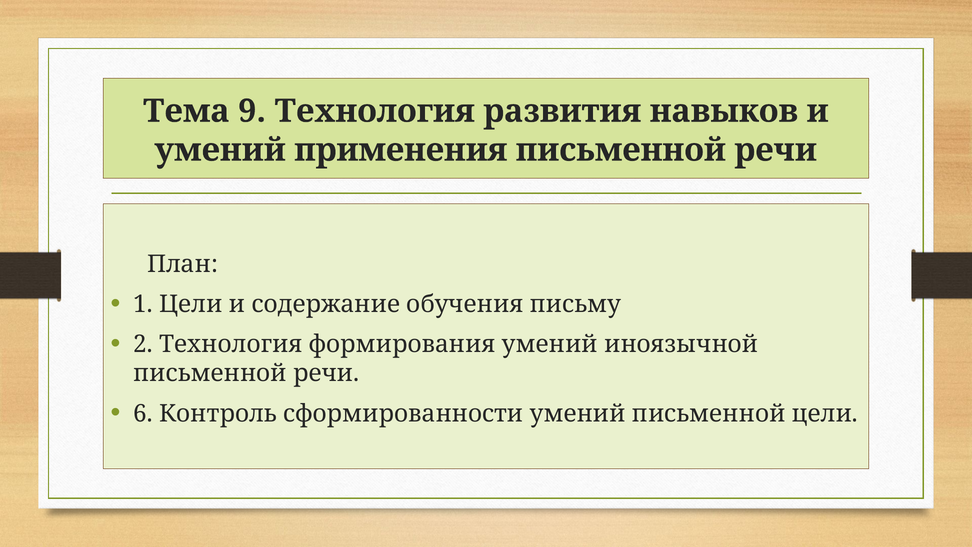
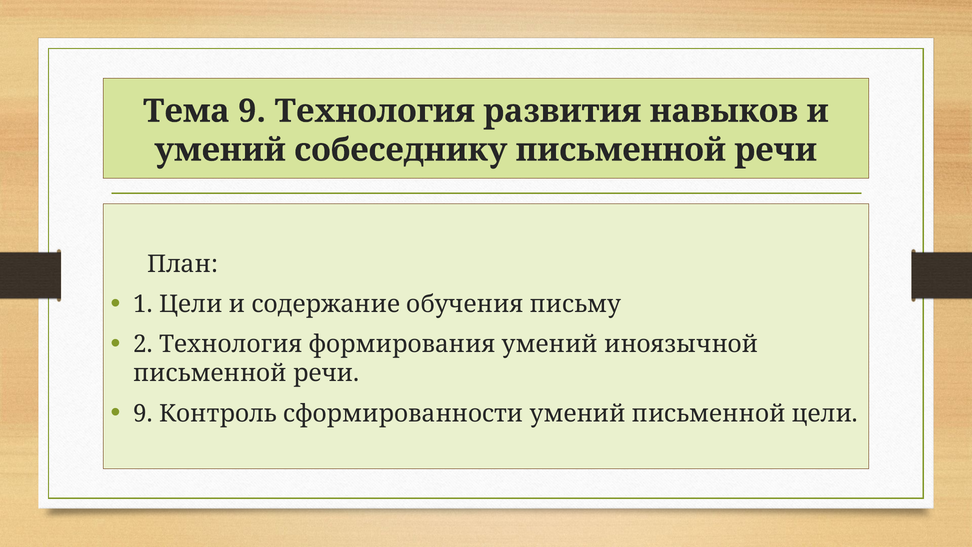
применения: применения -> собеседнику (401, 150)
6: 6 -> 9 (143, 413)
